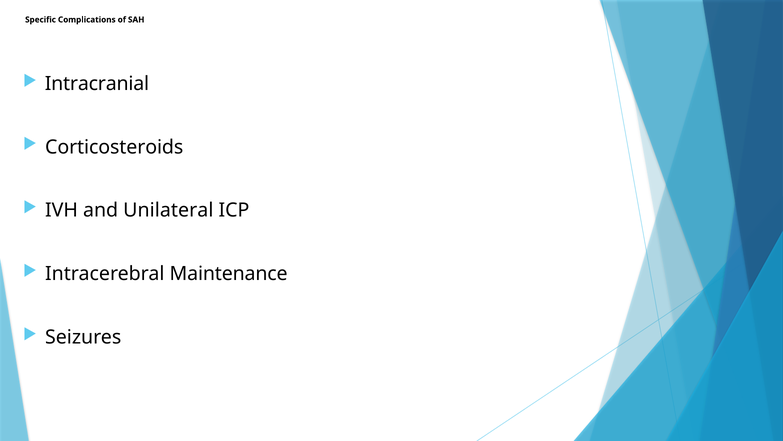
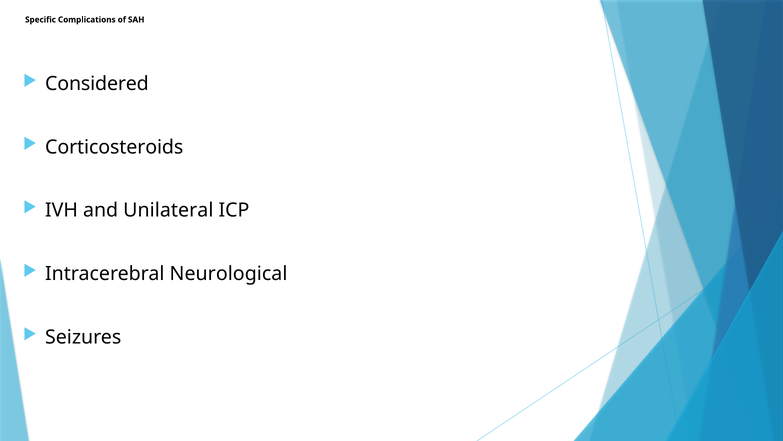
Intracranial: Intracranial -> Considered (97, 84)
Maintenance: Maintenance -> Neurological (229, 273)
